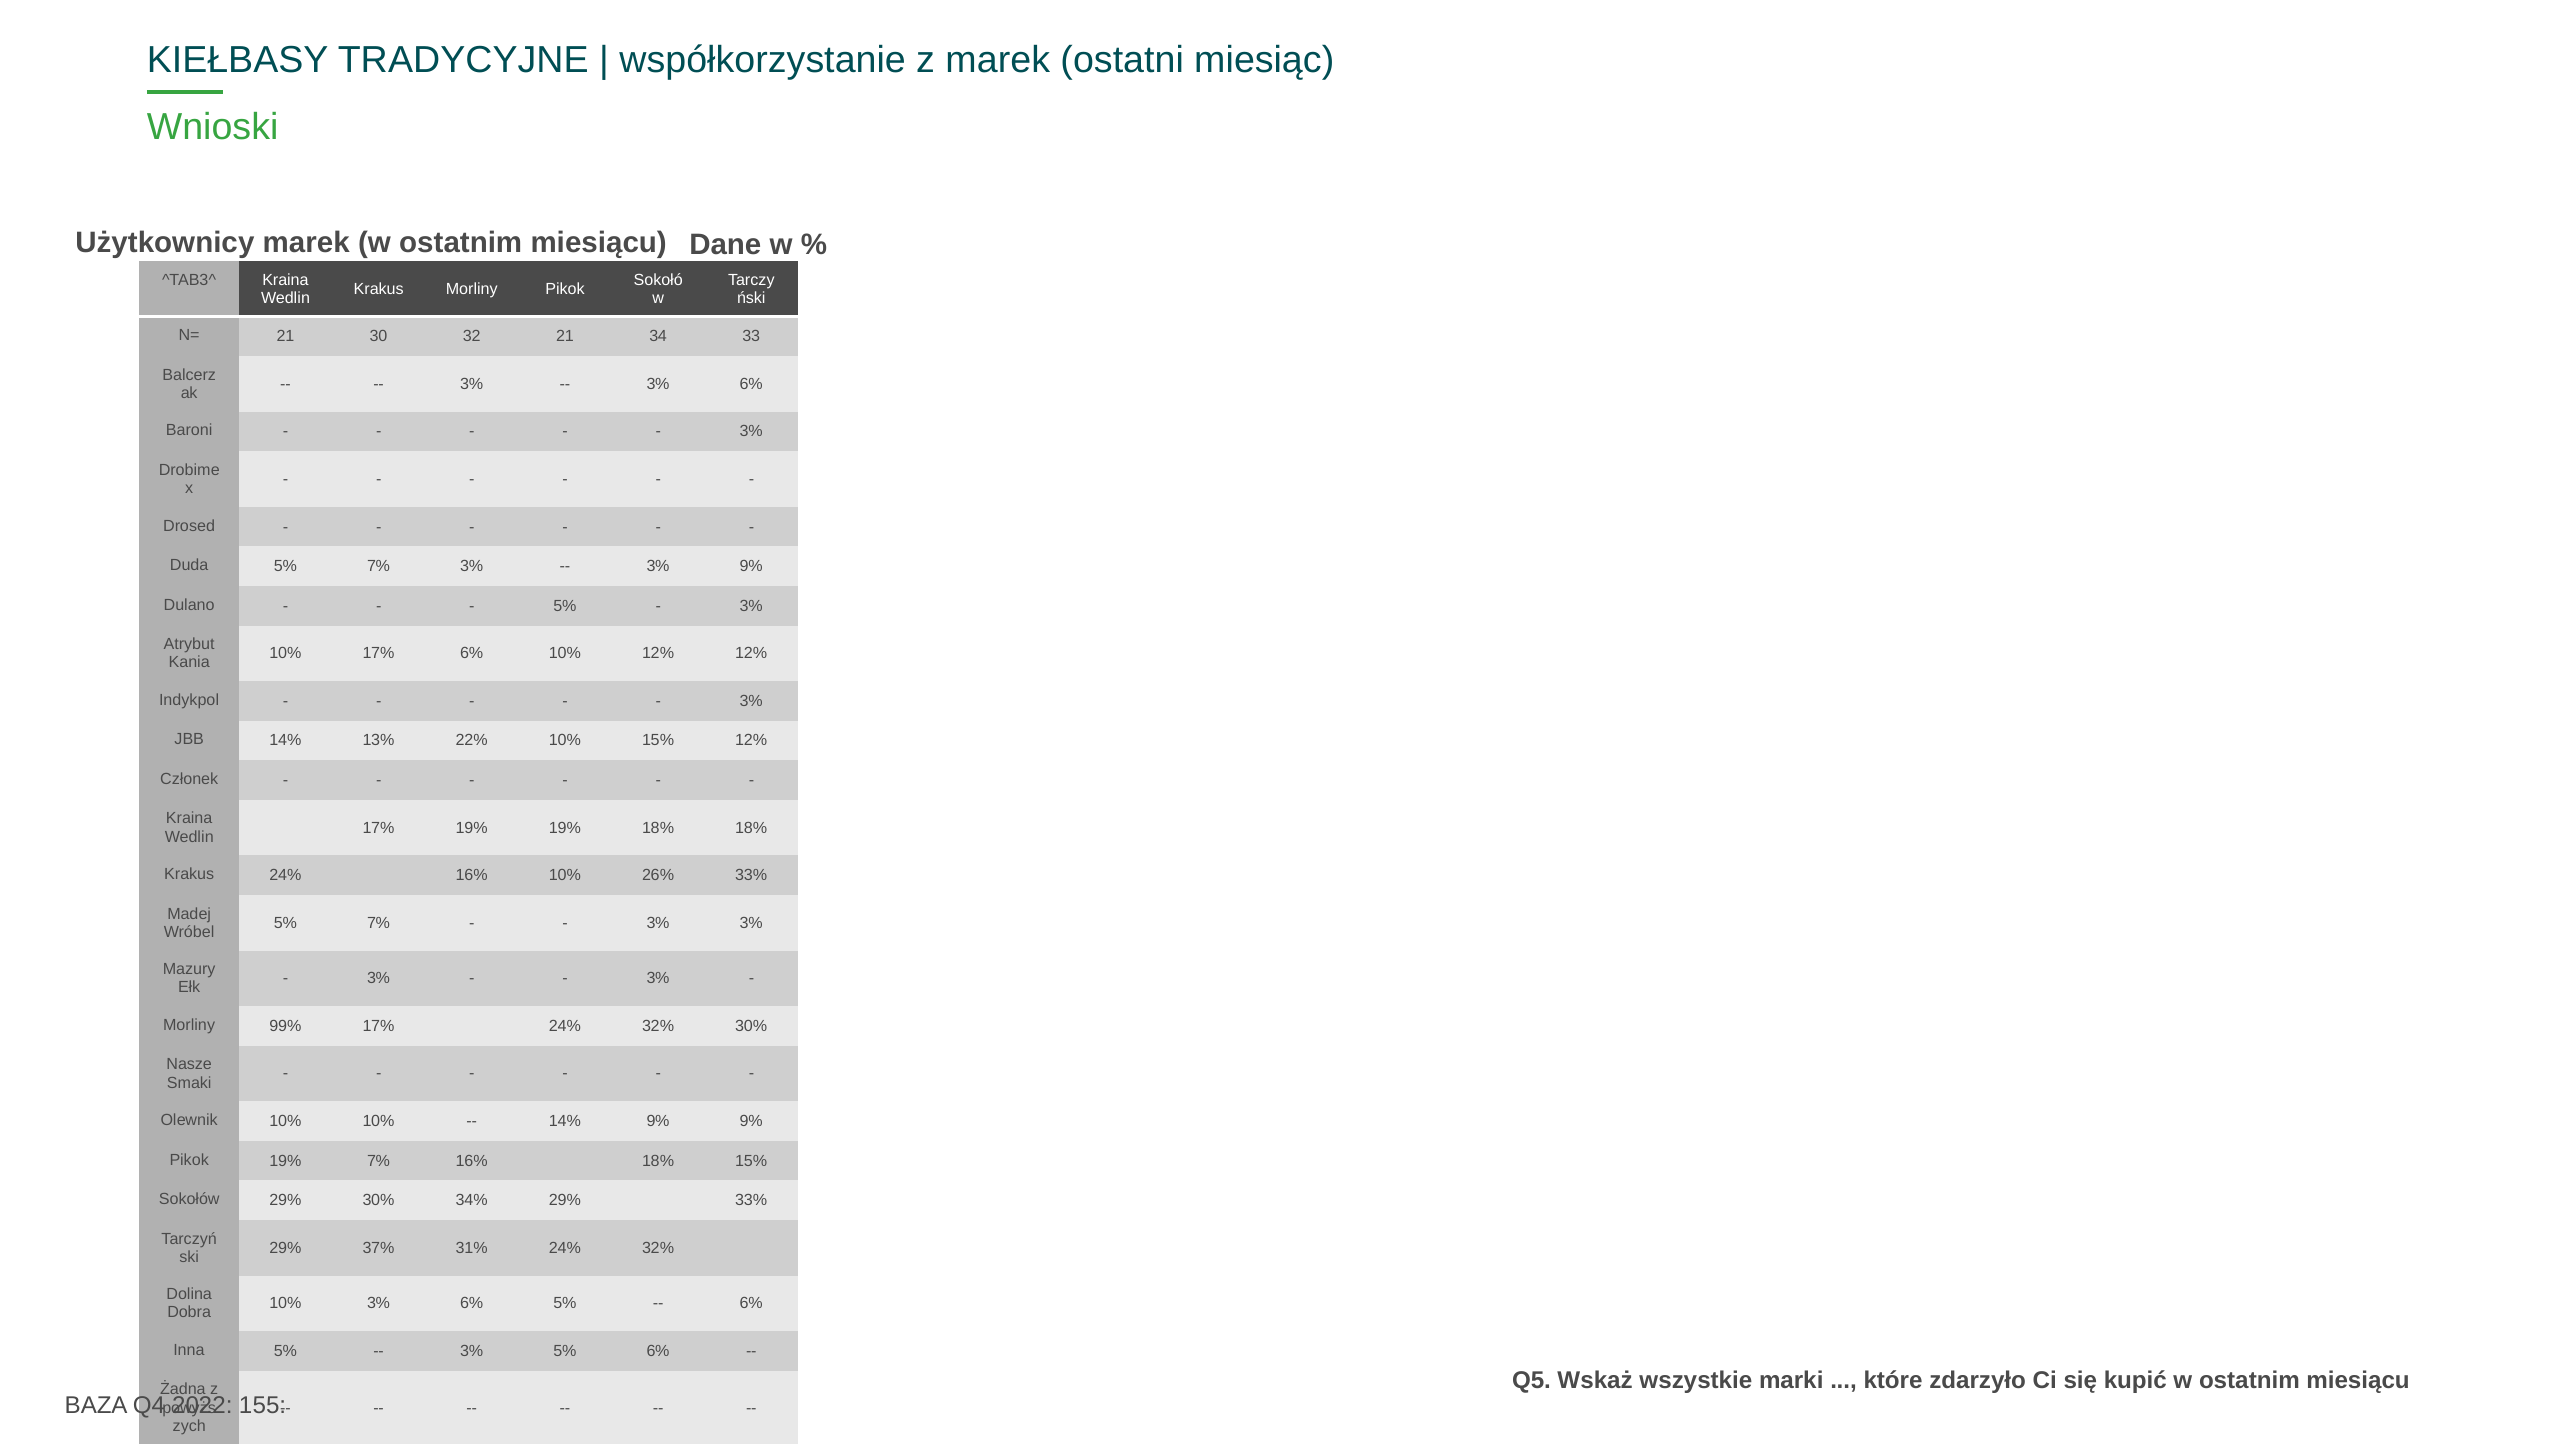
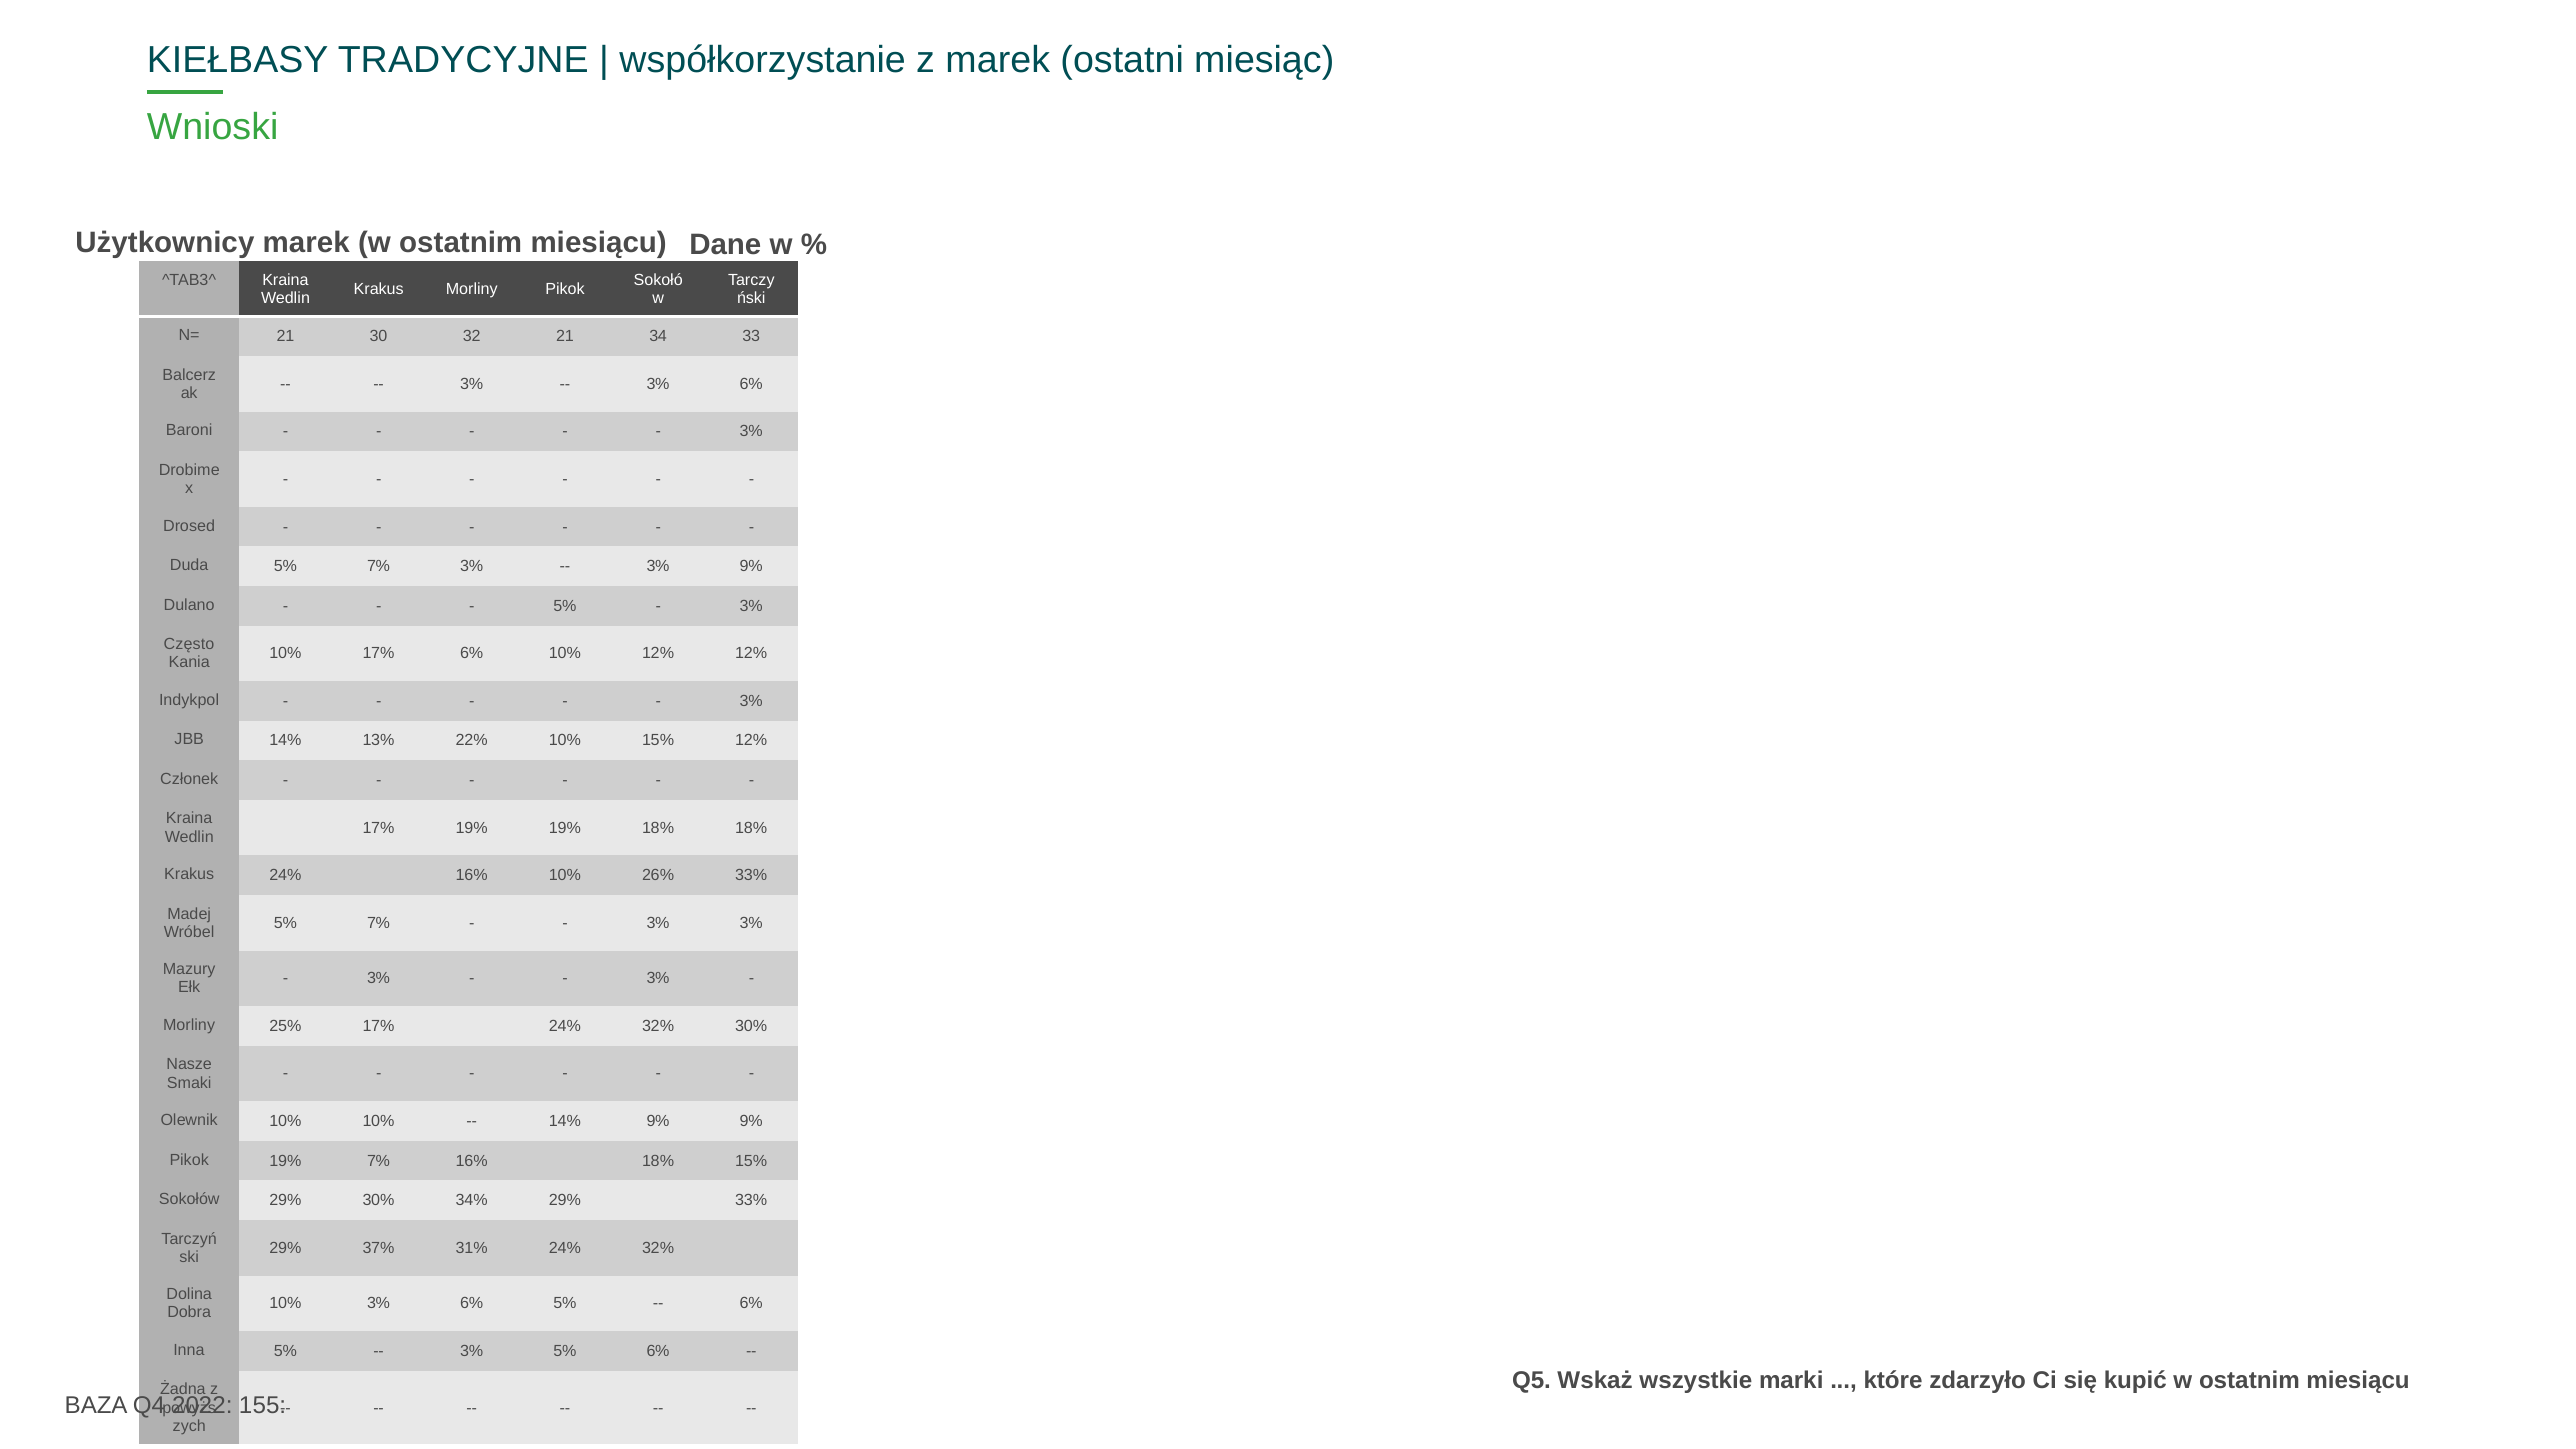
Atrybut: Atrybut -> Często (189, 644)
99%: 99% -> 25% (285, 1026)
